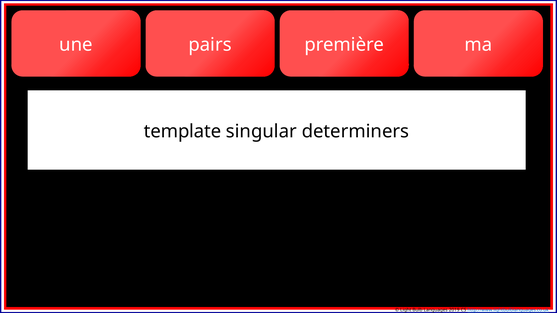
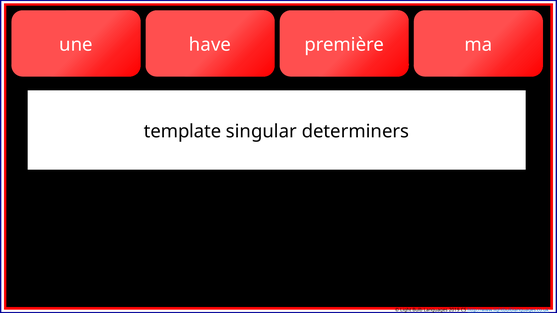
pairs: pairs -> have (210, 45)
